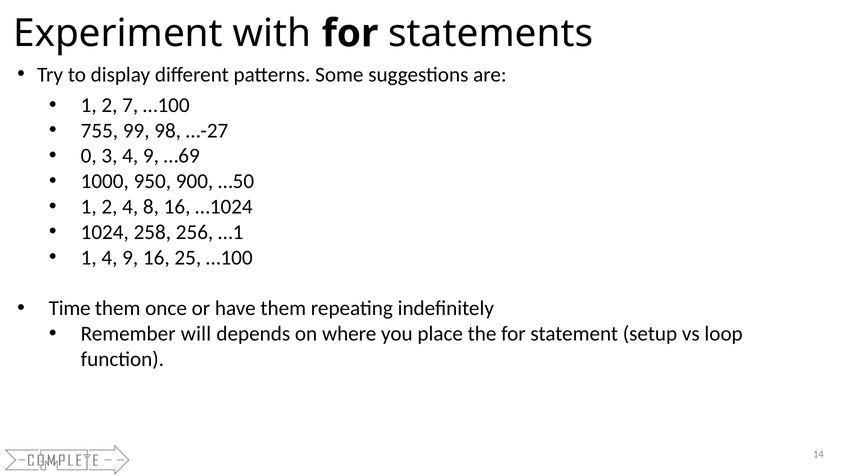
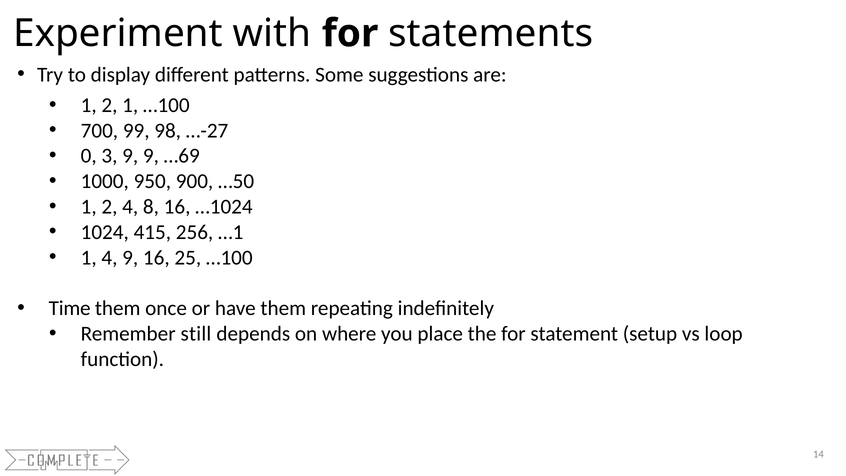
2 7: 7 -> 1 (130, 105)
755: 755 -> 700 (99, 131)
3 4: 4 -> 9 (130, 156)
258: 258 -> 415 (152, 232)
will: will -> still (196, 334)
